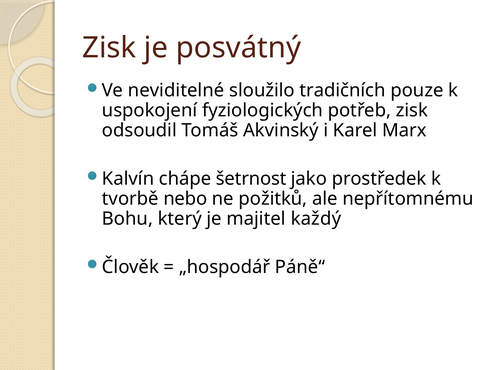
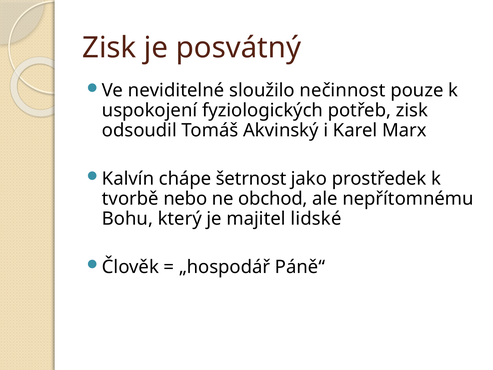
tradičních: tradičních -> nečinnost (343, 90)
požitků: požitků -> obchod (273, 199)
každý: každý -> lidské (316, 219)
